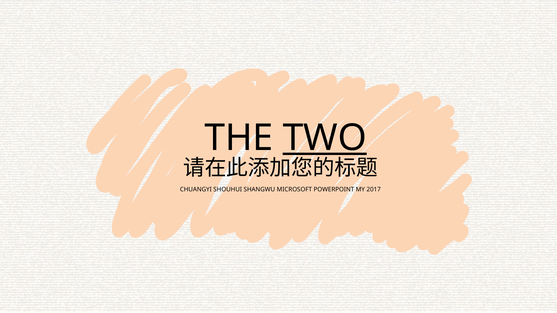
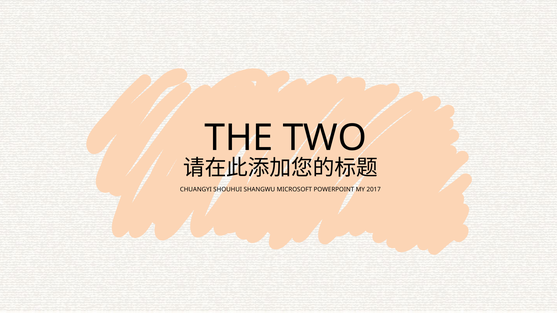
TWO underline: present -> none (325, 138)
